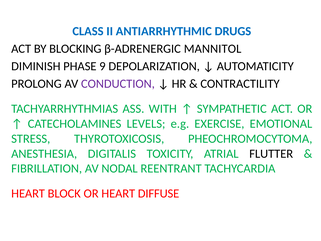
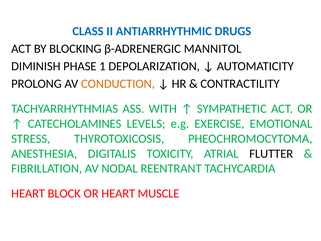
9: 9 -> 1 (102, 66)
CONDUCTION colour: purple -> orange (118, 84)
DIFFUSE: DIFFUSE -> MUSCLE (159, 193)
